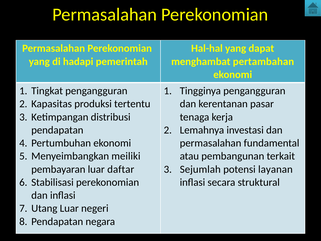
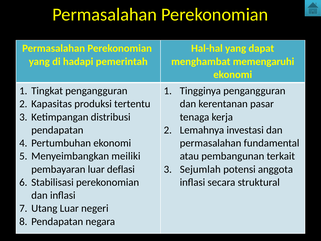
pertambahan: pertambahan -> memengaruhi (264, 61)
daftar: daftar -> deflasi (121, 169)
layanan: layanan -> anggota (275, 169)
